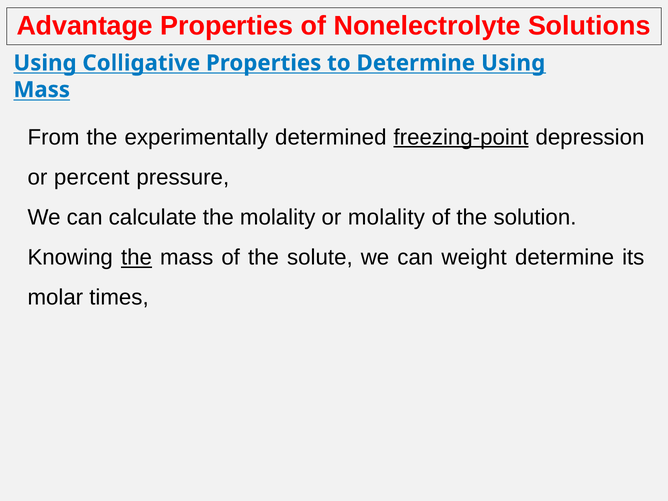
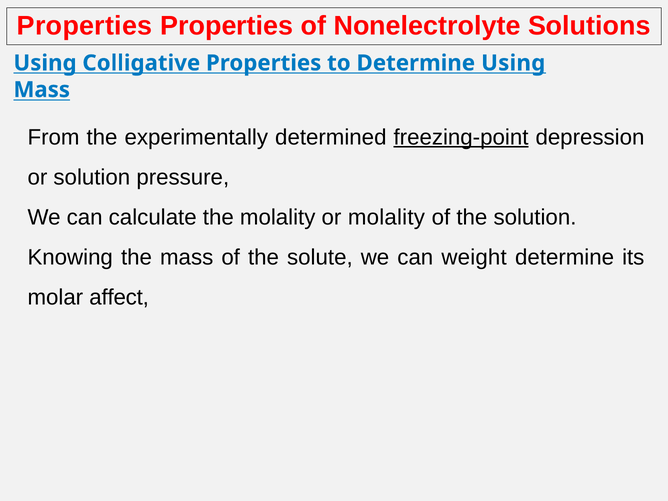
Advantage: Advantage -> Properties (85, 26)
or percent: percent -> solution (92, 177)
the underline: present -> none (136, 258)
times: times -> affect (119, 298)
